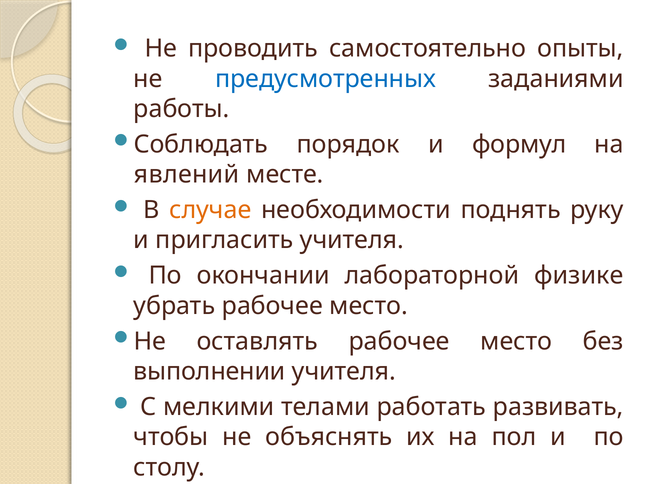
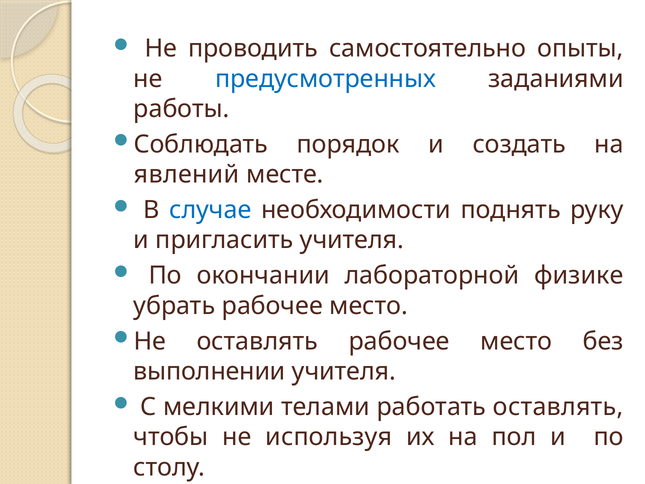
формул: формул -> создать (519, 144)
случае colour: orange -> blue (210, 210)
работать развивать: развивать -> оставлять (558, 407)
объяснять: объяснять -> используя (329, 437)
